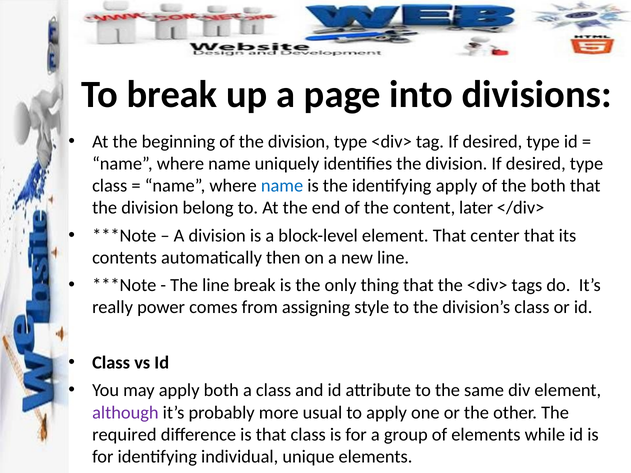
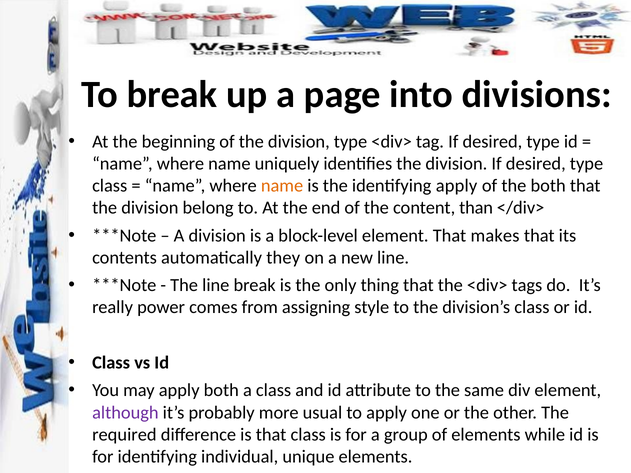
name colour: blue -> orange (282, 186)
later: later -> than (476, 208)
center: center -> makes (495, 236)
then: then -> they (283, 258)
